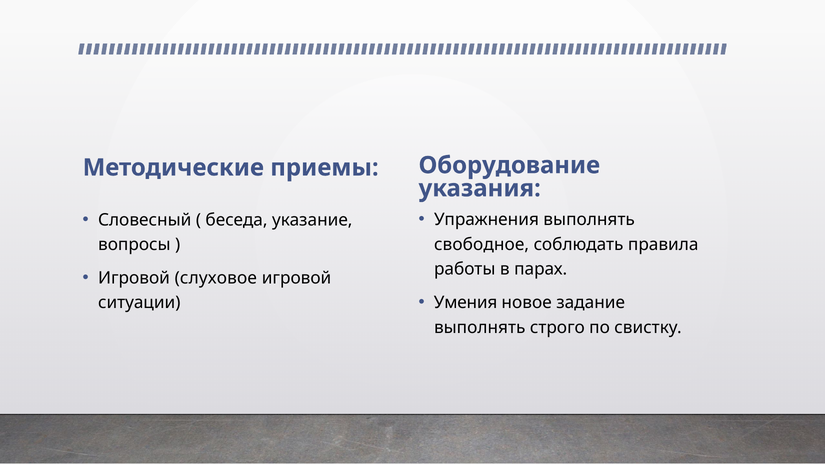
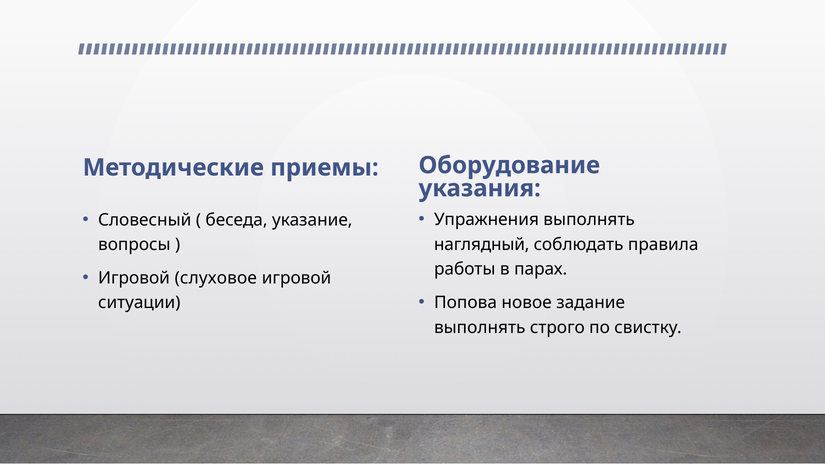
свободное: свободное -> наглядный (482, 245)
Умения: Умения -> Попова (466, 303)
